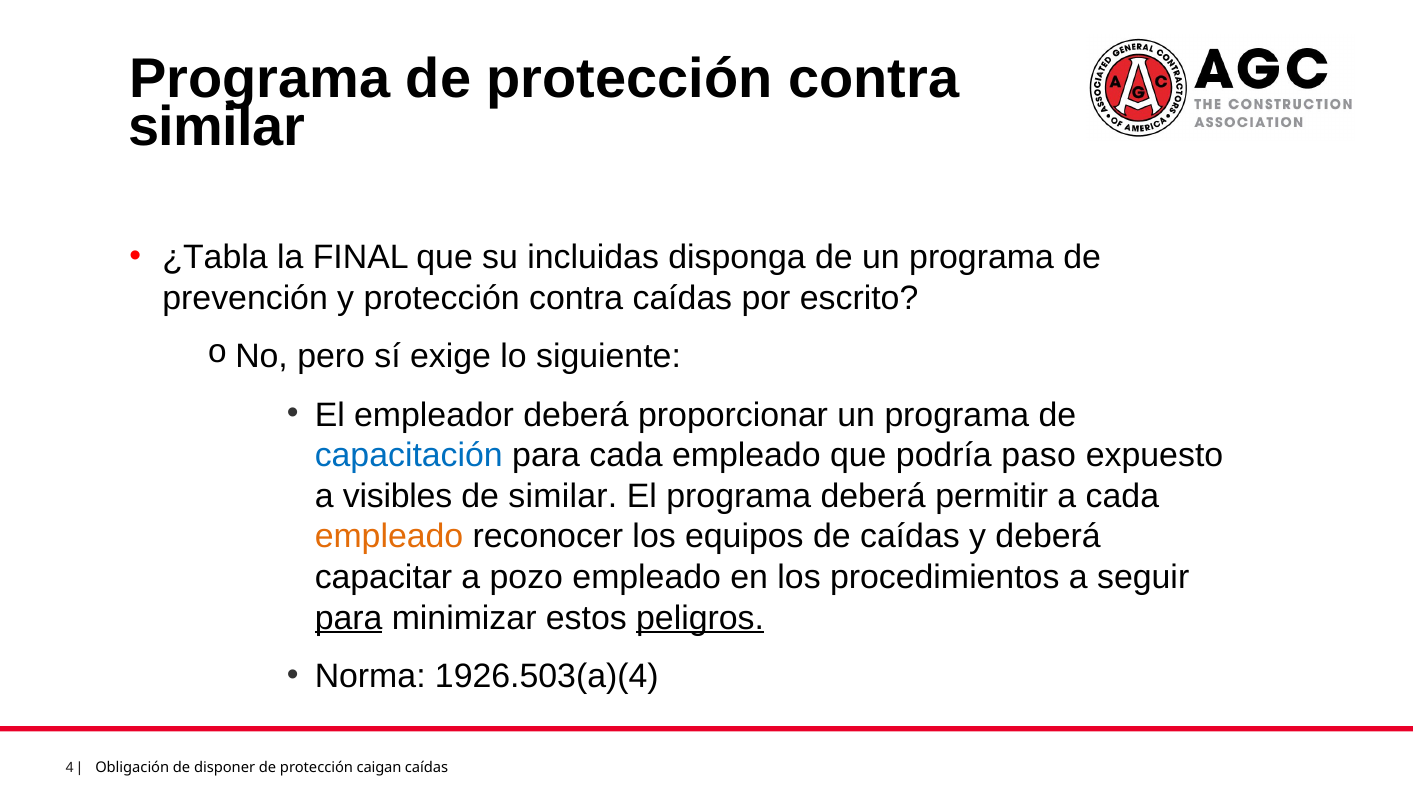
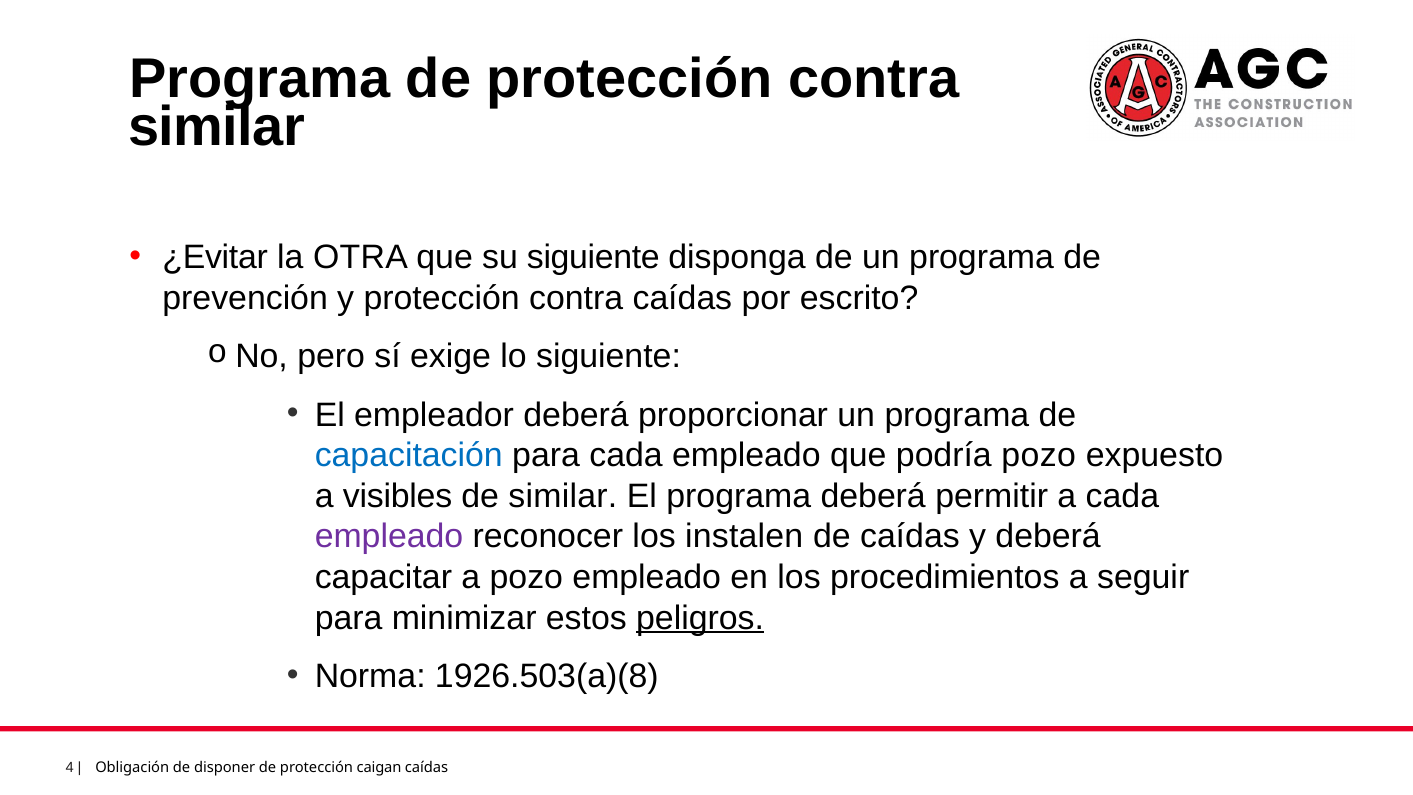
¿Tabla: ¿Tabla -> ¿Evitar (215, 258)
FINAL: FINAL -> OTRA (361, 258)
su incluidas: incluidas -> siguiente (593, 258)
podría paso: paso -> pozo (1039, 455)
empleado colour: orange -> purple (389, 537)
equipos: equipos -> instalen (744, 537)
para underline: present -> none (349, 618)
1926.503(a)(4: 1926.503(a)(4 -> 1926.503(a)(8 (547, 676)
